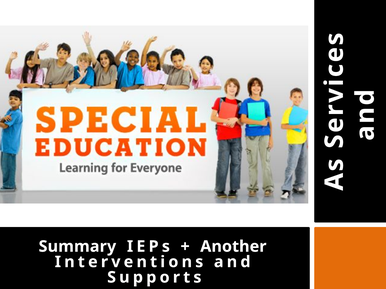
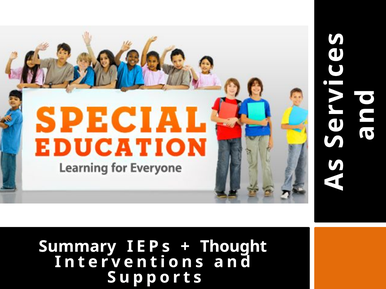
Another: Another -> Thought (233, 247)
